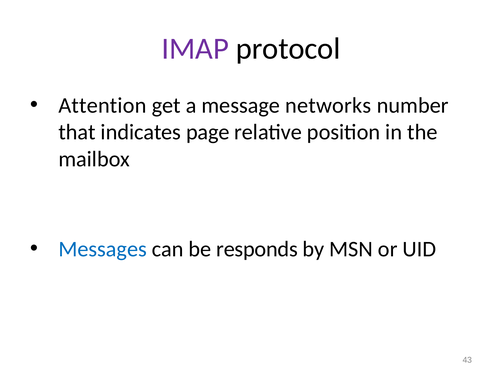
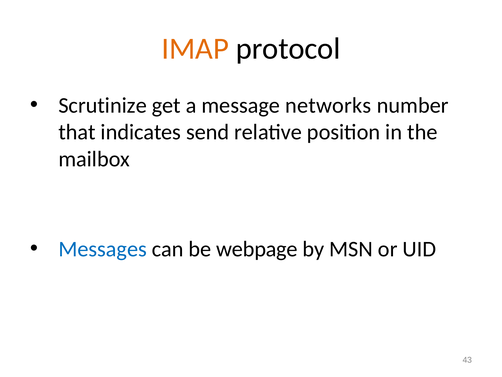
IMAP colour: purple -> orange (195, 49)
Attention: Attention -> Scrutinize (103, 105)
page: page -> send (208, 132)
responds: responds -> webpage (257, 249)
